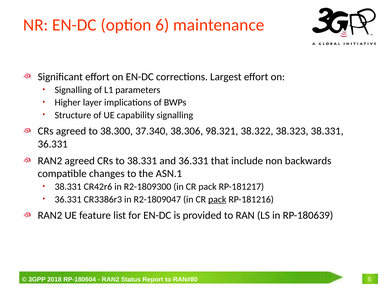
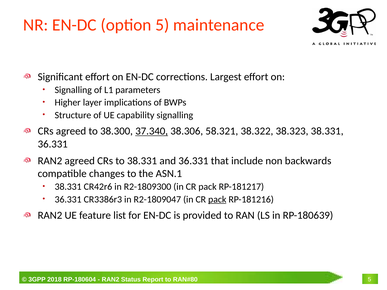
option 6: 6 -> 5 (162, 25)
37.340 underline: none -> present (152, 131)
98.321: 98.321 -> 58.321 (222, 131)
